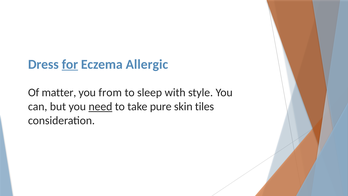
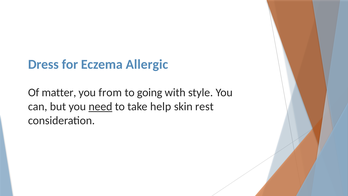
for underline: present -> none (70, 64)
sleep: sleep -> going (150, 93)
pure: pure -> help (161, 106)
tiles: tiles -> rest (204, 106)
